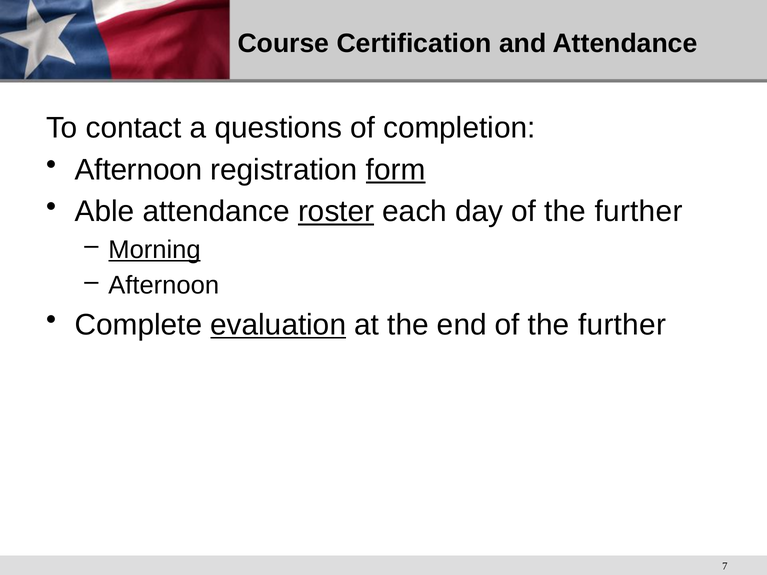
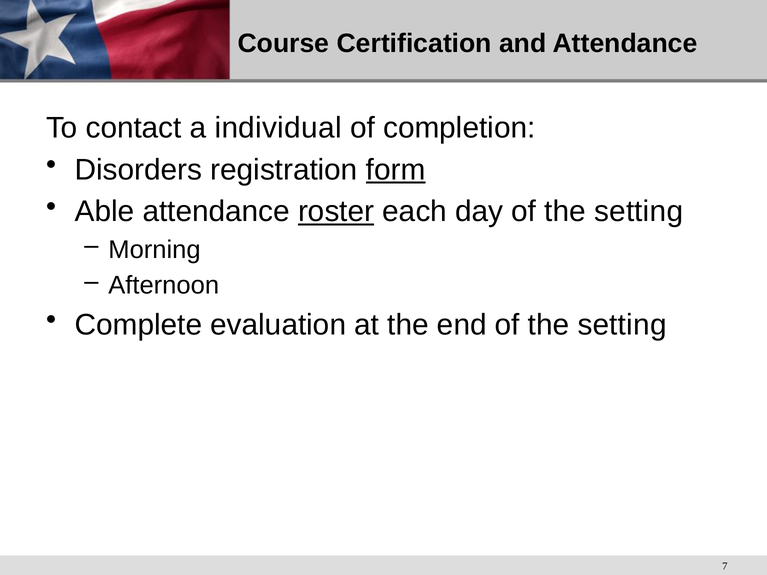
questions: questions -> individual (278, 128)
Afternoon: Afternoon -> Disorders (138, 170)
day of the further: further -> setting (639, 212)
Morning underline: present -> none (155, 250)
evaluation underline: present -> none (278, 325)
end of the further: further -> setting (622, 325)
